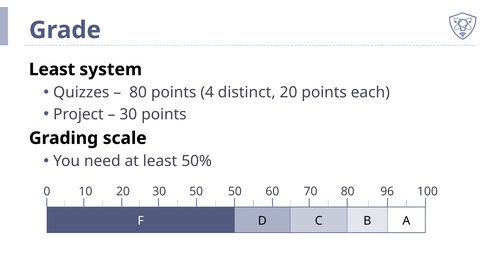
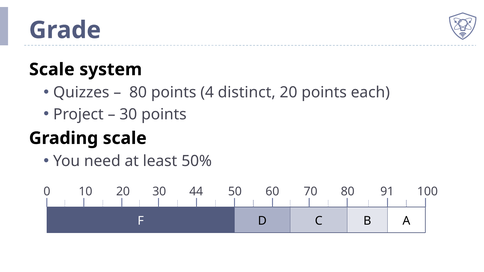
Least: Least -> Scale (52, 70)
30 50: 50 -> 44 (196, 192)
96: 96 -> 91 (387, 192)
